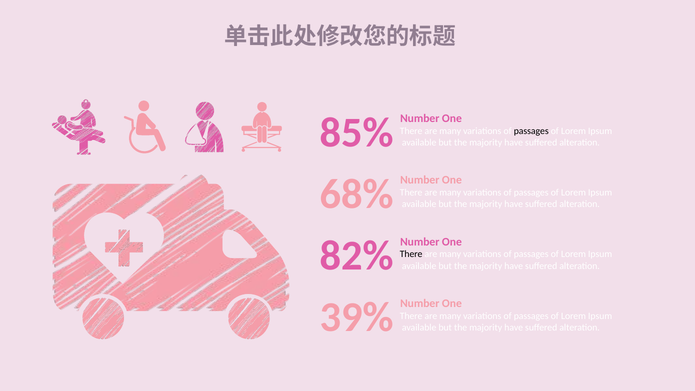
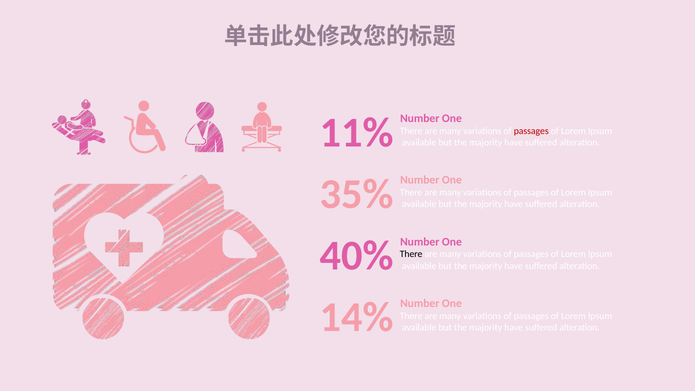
85%: 85% -> 11% (357, 132)
passages colour: black -> red (531, 131)
68%: 68% -> 35% (357, 194)
82%: 82% -> 40% (357, 256)
39%: 39% -> 14% (357, 317)
